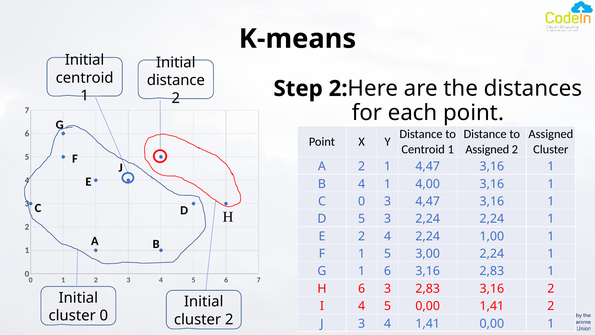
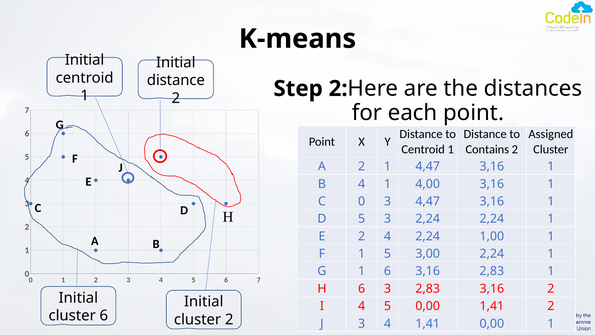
Assigned: Assigned -> Contains (487, 149)
cluster 0: 0 -> 6 (104, 315)
